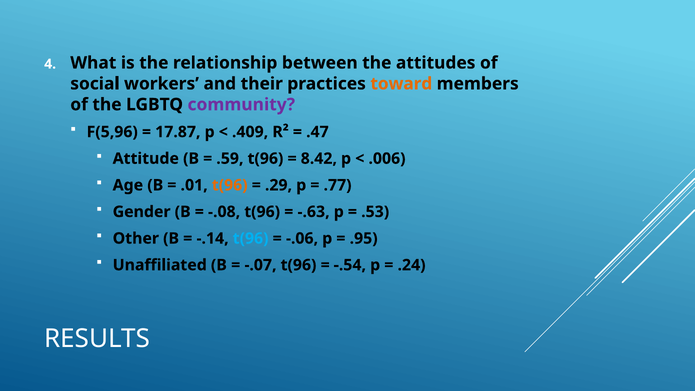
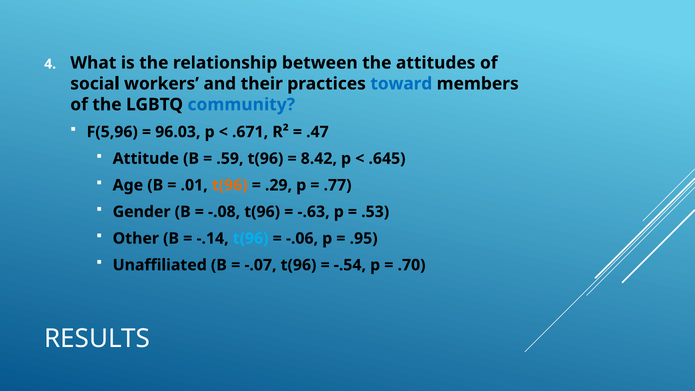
toward colour: orange -> blue (401, 84)
community colour: purple -> blue (241, 105)
17.87: 17.87 -> 96.03 (178, 132)
.409: .409 -> .671 (250, 132)
.006: .006 -> .645 (387, 159)
.24: .24 -> .70 (412, 265)
